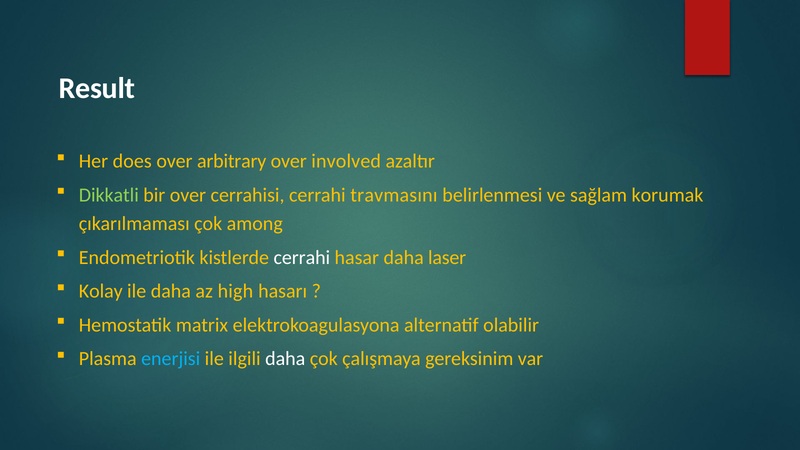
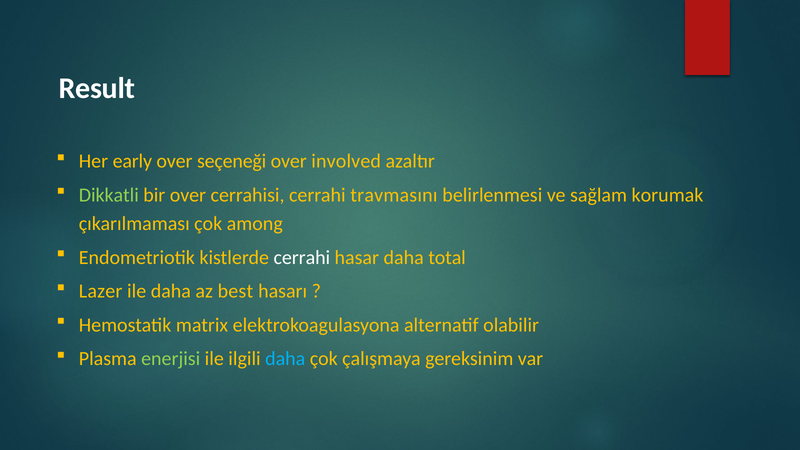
does: does -> early (132, 161)
arbitrary: arbitrary -> seçeneği (232, 161)
laser: laser -> total (447, 258)
Kolay: Kolay -> Lazer (101, 291)
high: high -> best (235, 291)
enerjisi colour: light blue -> light green (171, 359)
daha colour: white -> light blue (285, 359)
